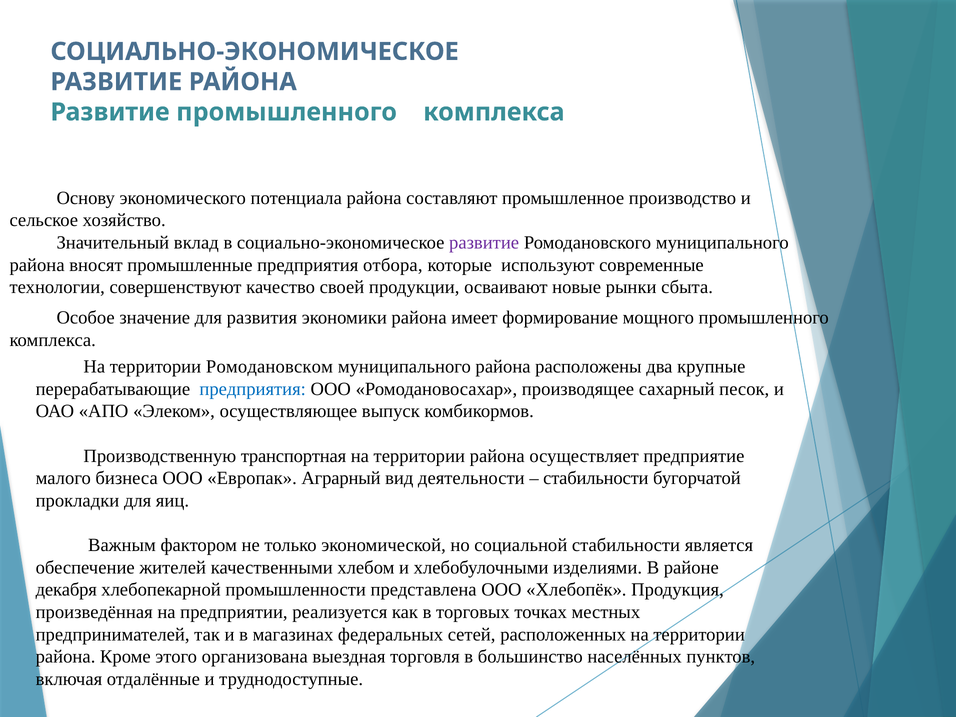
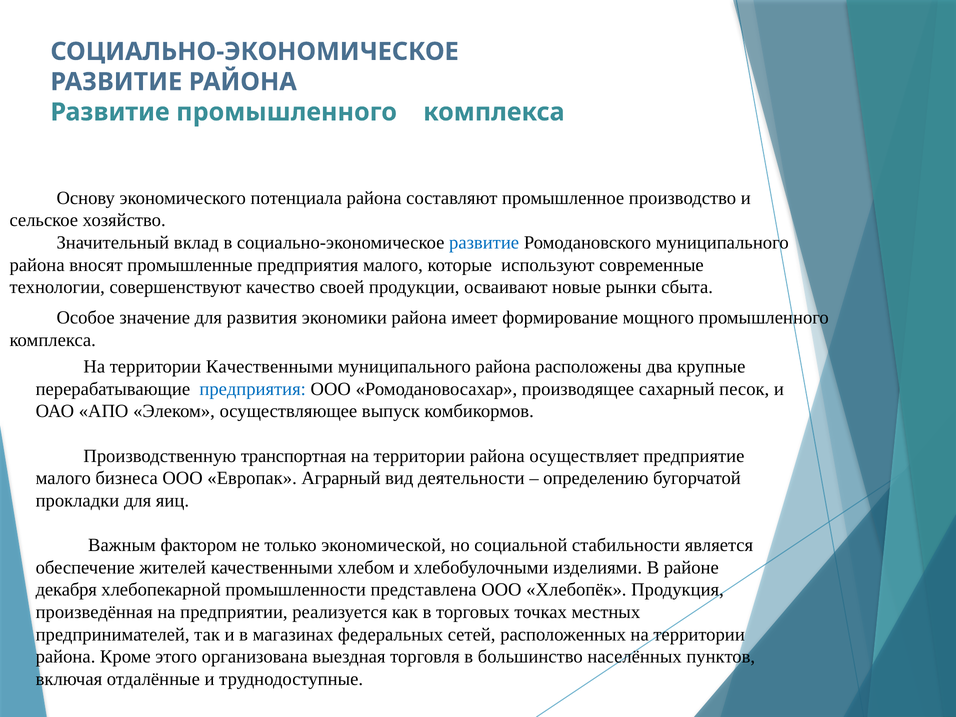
развитие colour: purple -> blue (484, 243)
предприятия отбора: отбора -> малого (393, 265)
территории Ромодановском: Ромодановском -> Качественными (269, 367)
стабильности: стабильности -> определению (596, 478)
